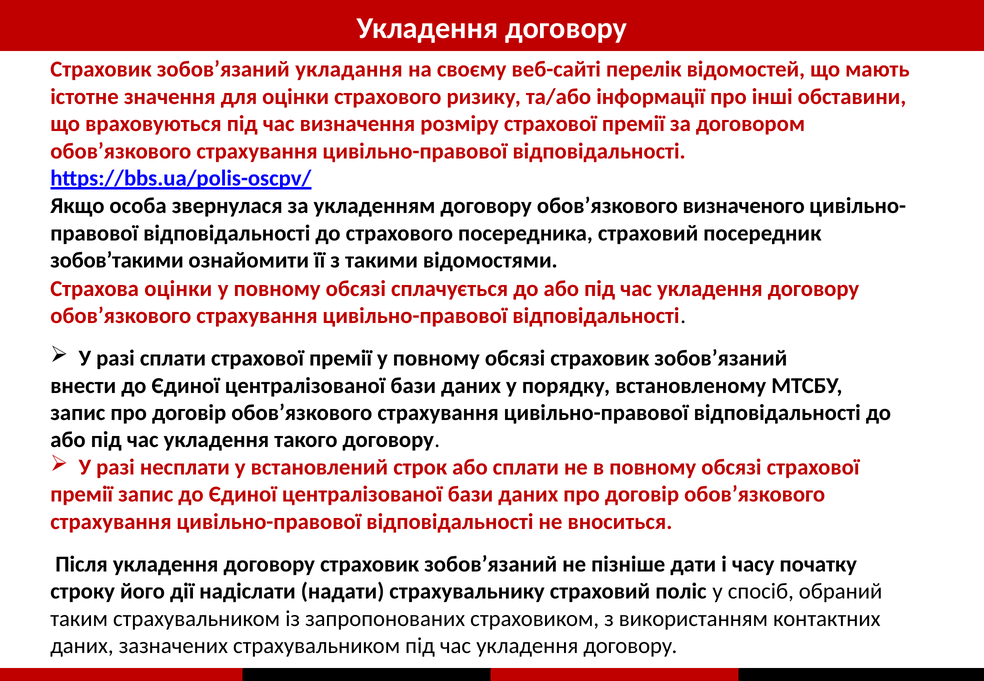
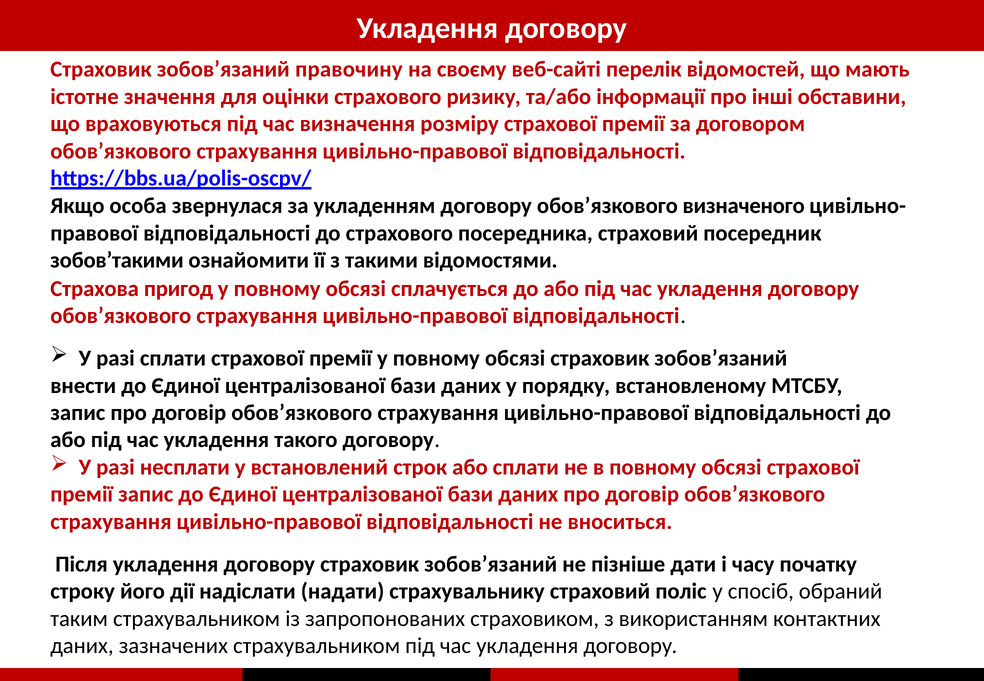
укладання: укладання -> правочину (349, 69)
Страхова оцінки: оцінки -> пригод (178, 289)
